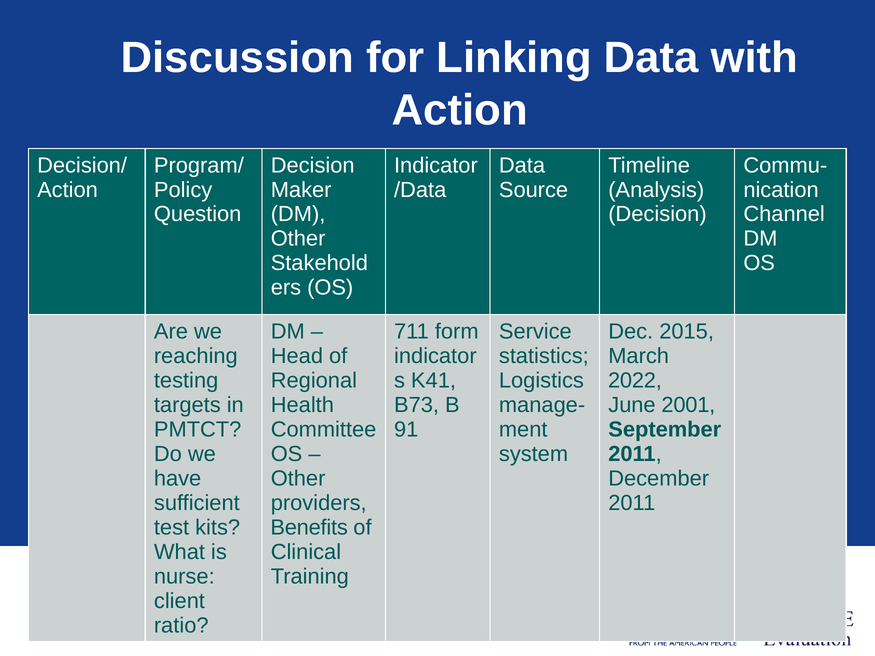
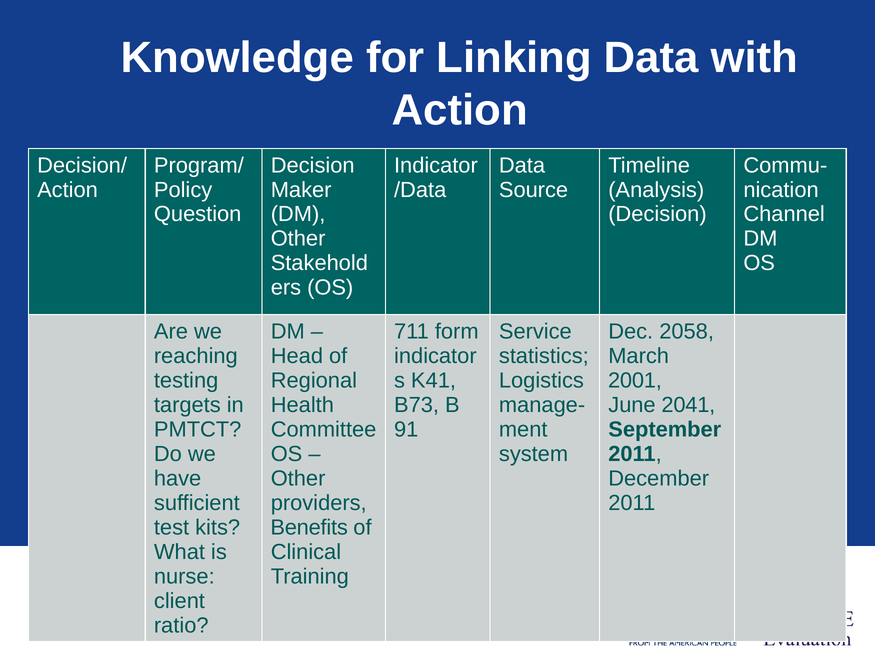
Discussion: Discussion -> Knowledge (237, 58)
2015: 2015 -> 2058 (687, 332)
2022: 2022 -> 2001 (635, 381)
2001: 2001 -> 2041 (688, 405)
